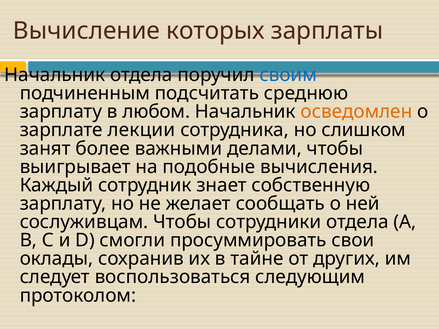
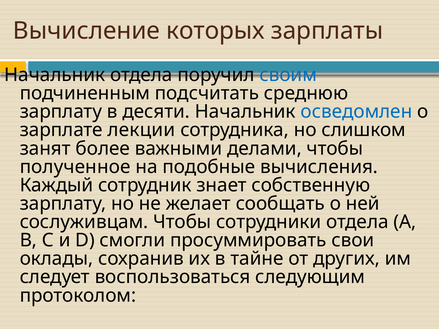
любом: любом -> десяти (156, 112)
осведомлен colour: orange -> blue (356, 112)
выигрывает: выигрывает -> полученное (75, 167)
